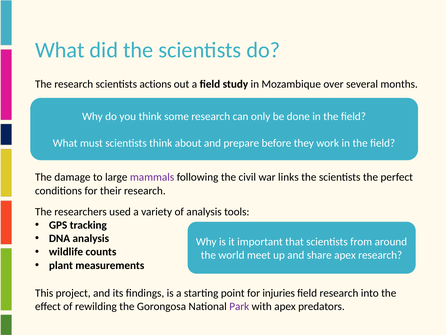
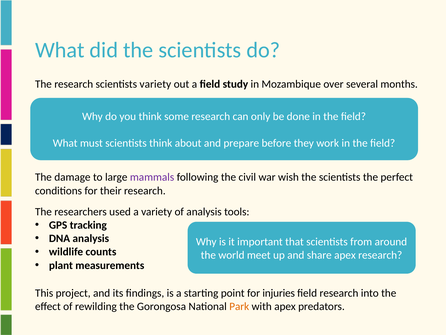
scientists actions: actions -> variety (155, 84)
links: links -> wish (288, 177)
Park colour: purple -> orange (239, 306)
